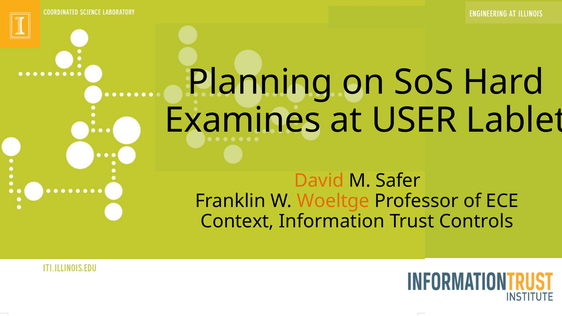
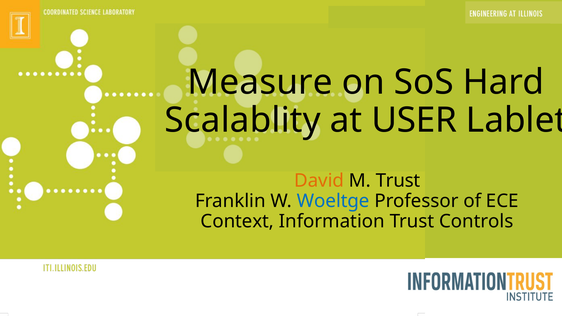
Planning: Planning -> Measure (260, 82)
Examines: Examines -> Scalablity (243, 120)
M Safer: Safer -> Trust (398, 181)
Woeltge colour: orange -> blue (333, 201)
